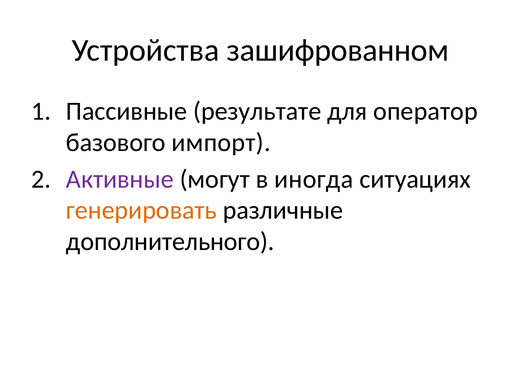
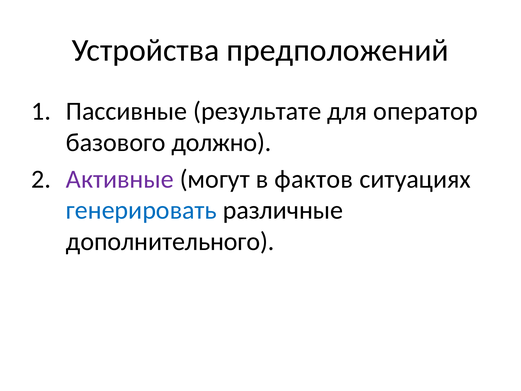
зашифрованном: зашифрованном -> предположений (338, 50)
импорт: импорт -> должно (221, 142)
иногда: иногда -> фактов (314, 179)
генерировать colour: orange -> blue (141, 210)
